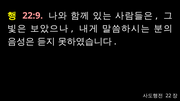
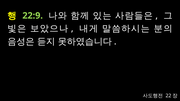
22:9 colour: pink -> light green (33, 16)
